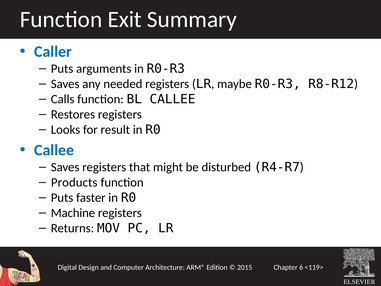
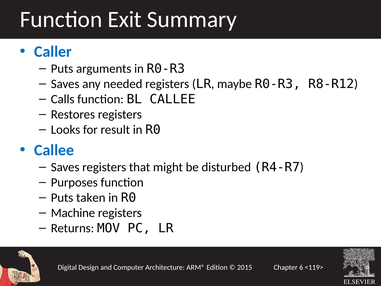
Products: Products -> Purposes (74, 182)
faster: faster -> taken (91, 197)
